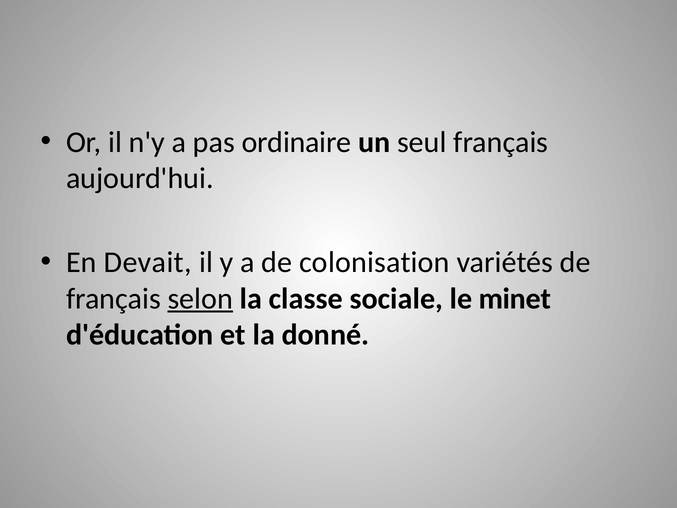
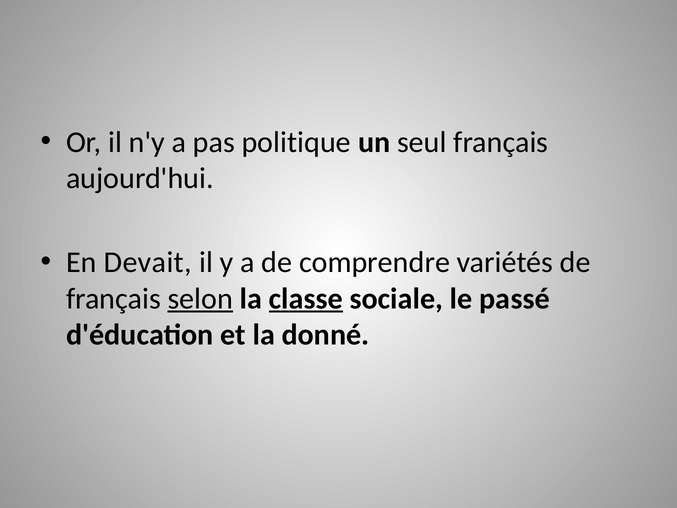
ordinaire: ordinaire -> politique (296, 142)
colonisation: colonisation -> comprendre (375, 262)
classe underline: none -> present (306, 299)
minet: minet -> passé (515, 299)
